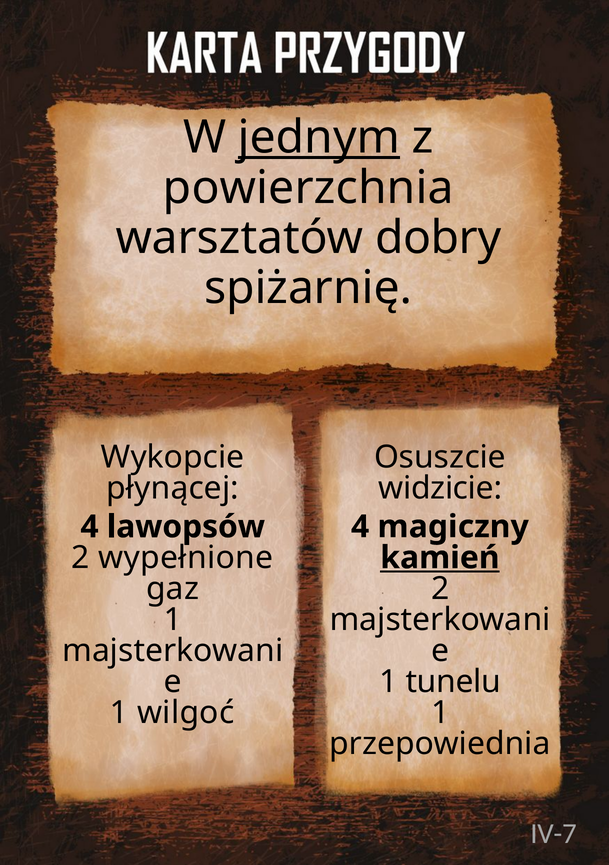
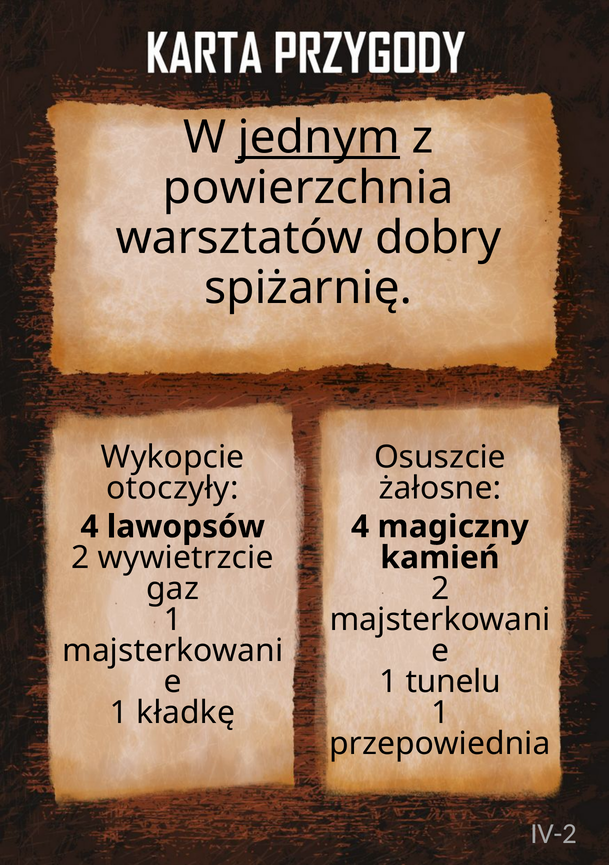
płynącej: płynącej -> otoczyły (172, 488)
widzicie: widzicie -> żałosne (440, 488)
wypełnione: wypełnione -> wywietrzcie (186, 558)
kamień underline: present -> none (440, 558)
wilgoć: wilgoć -> kładkę (186, 713)
IV-7: IV-7 -> IV-2 (554, 834)
